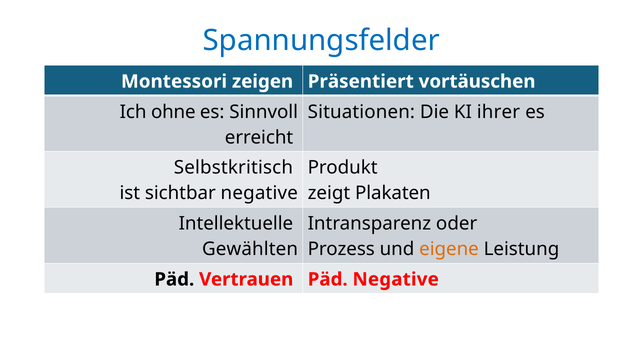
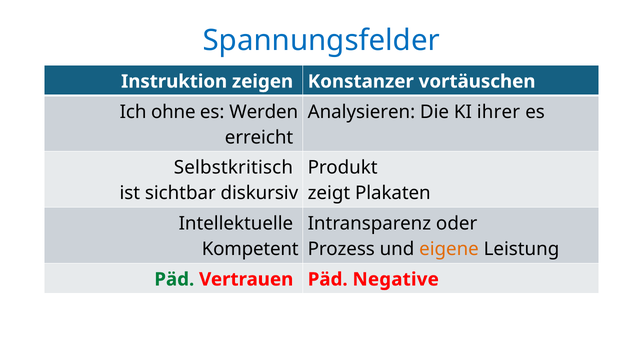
Montessori: Montessori -> Instruktion (174, 81)
Präsentiert: Präsentiert -> Konstanzer (361, 81)
Sinnvoll: Sinnvoll -> Werden (264, 112)
Situationen: Situationen -> Analysieren (361, 112)
sichtbar negative: negative -> diskursiv (259, 193)
Gewählten: Gewählten -> Kompetent (250, 249)
Päd colour: black -> green (174, 279)
